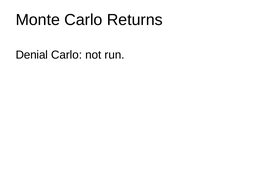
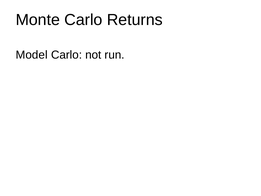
Denial: Denial -> Model (32, 55)
